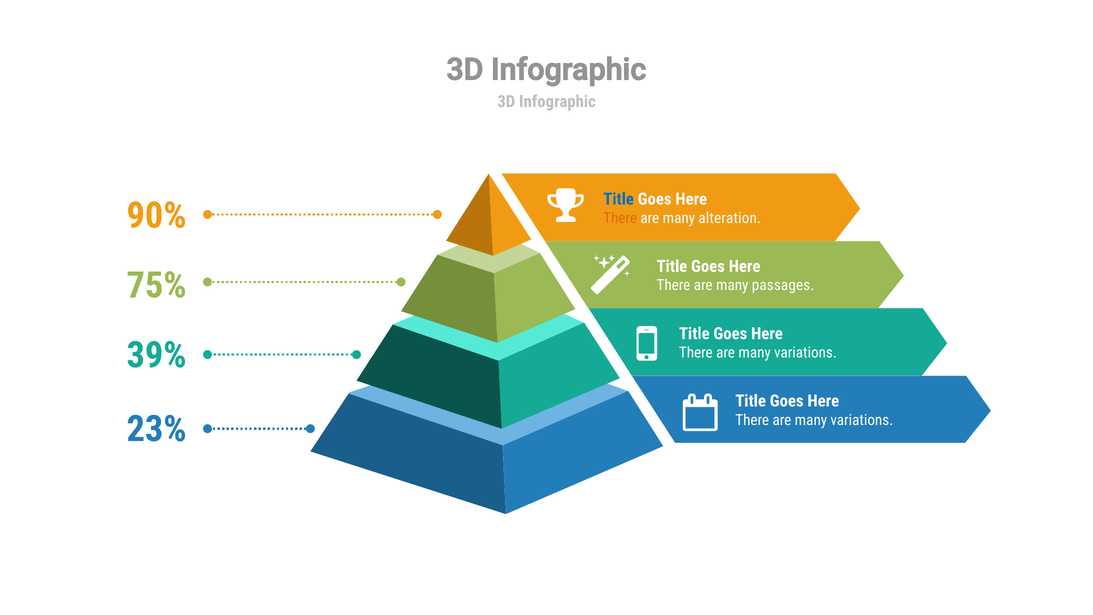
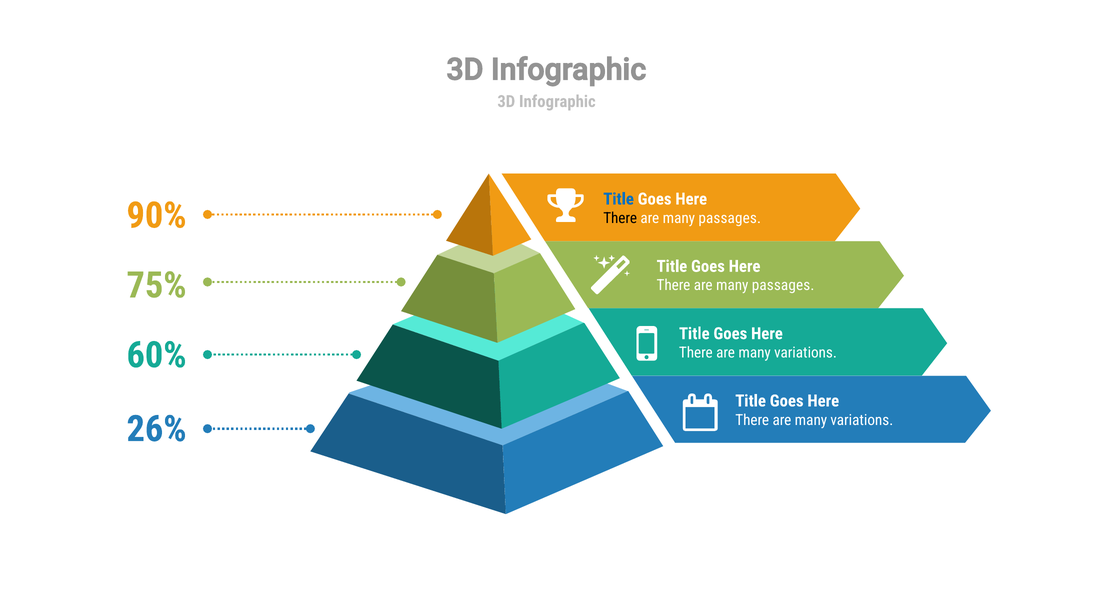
There colour: orange -> black (620, 218)
alteration: alteration -> passages (730, 218)
39%: 39% -> 60% (157, 355)
23%: 23% -> 26% (157, 429)
